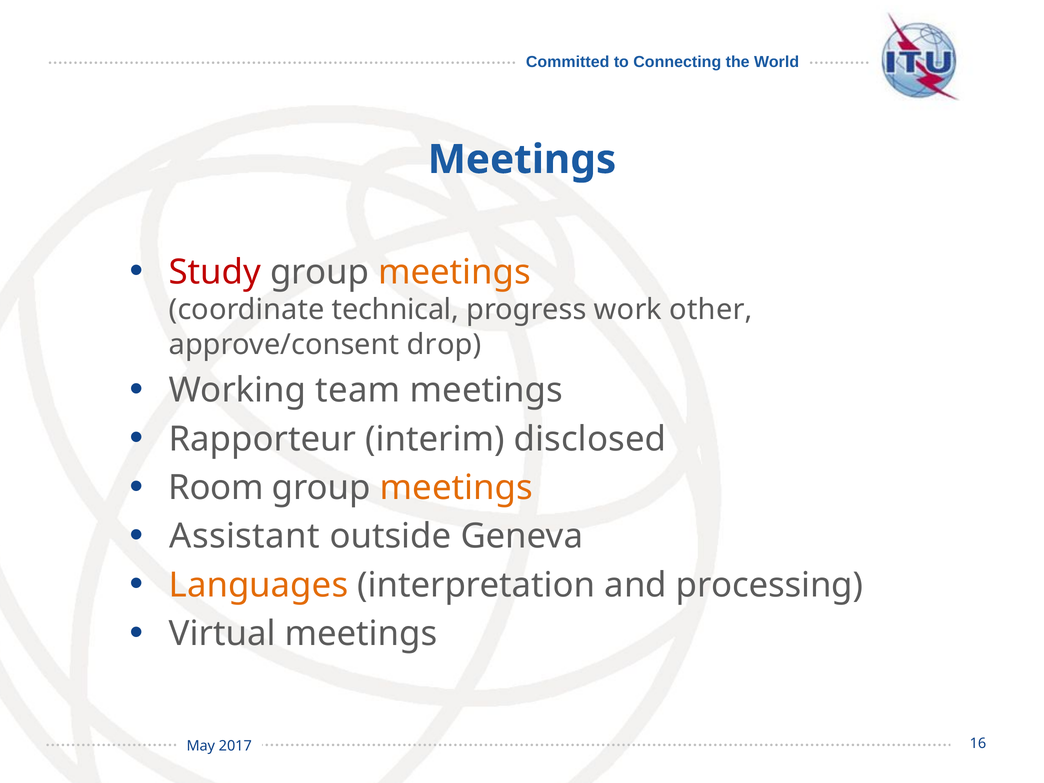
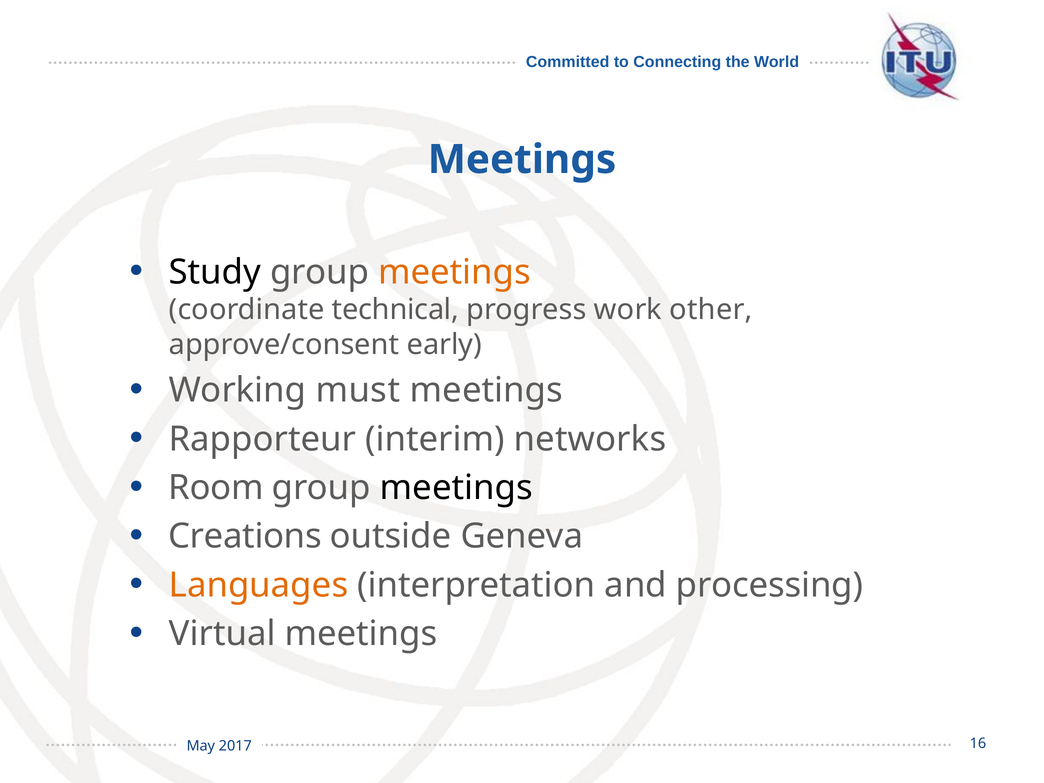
Study colour: red -> black (215, 272)
drop: drop -> early (444, 345)
team: team -> must (358, 390)
disclosed: disclosed -> networks (590, 439)
meetings colour: orange -> black (456, 488)
Assistant: Assistant -> Creations (245, 536)
